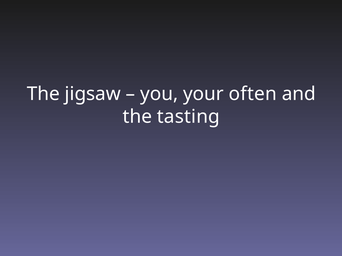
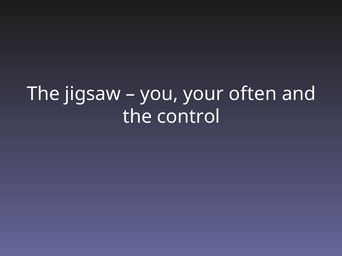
tasting: tasting -> control (189, 117)
